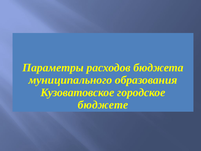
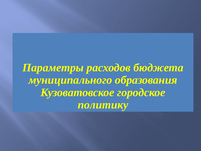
бюджете: бюджете -> политику (103, 105)
